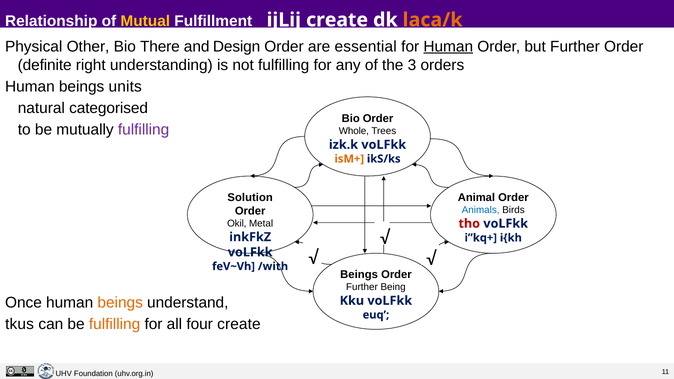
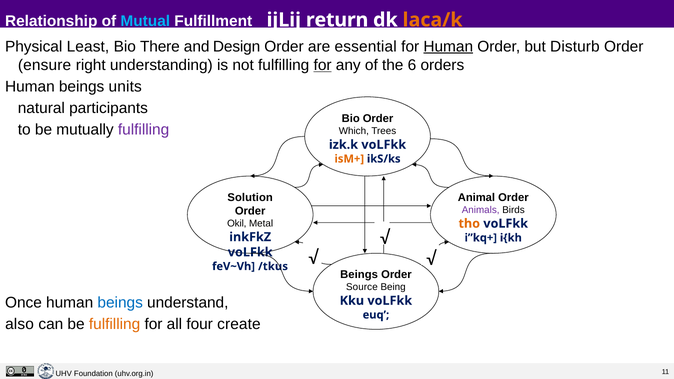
Mutual colour: yellow -> light blue (145, 21)
ijLij create: create -> return (337, 20)
Other: Other -> Least (88, 47)
but Further: Further -> Disturb (575, 47)
definite: definite -> ensure (45, 65)
for underline: none -> present (323, 65)
3: 3 -> 6 (412, 65)
categorised: categorised -> participants (109, 108)
Whole: Whole -> Which (354, 131)
Animals colour: blue -> purple (481, 210)
tho colour: red -> orange (469, 224)
/with: /with -> /tkus (273, 266)
Further: Further -> Source (362, 287)
beings colour: orange -> blue (120, 303)
tkus: tkus -> also (20, 324)
